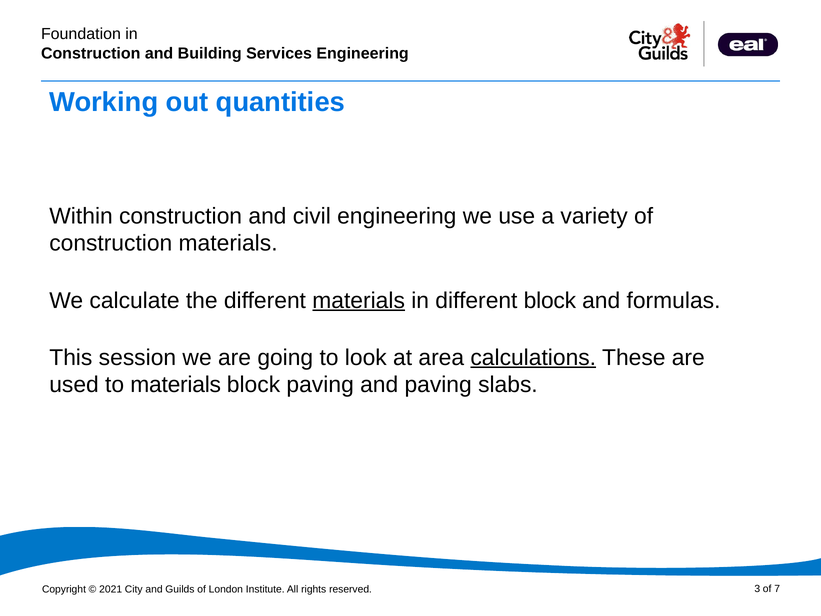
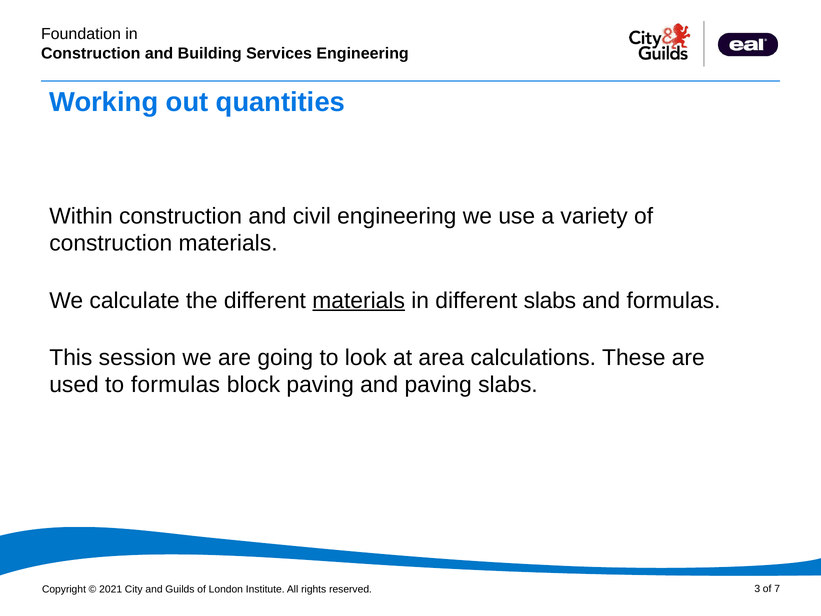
different block: block -> slabs (550, 300)
calculations underline: present -> none (533, 357)
to materials: materials -> formulas (175, 385)
